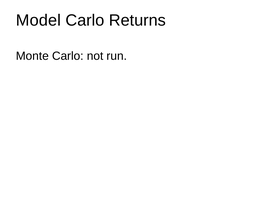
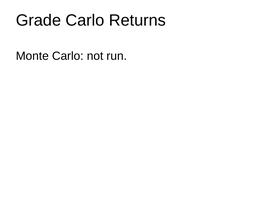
Model: Model -> Grade (38, 20)
